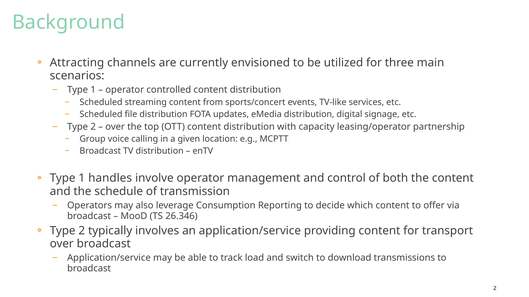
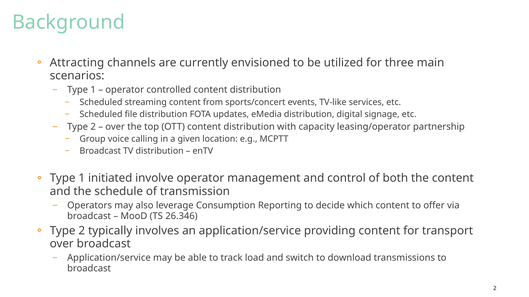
handles: handles -> initiated (110, 179)
